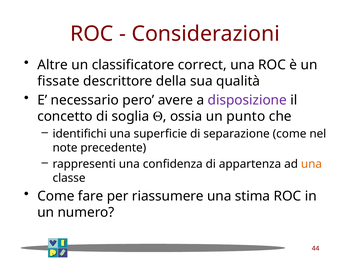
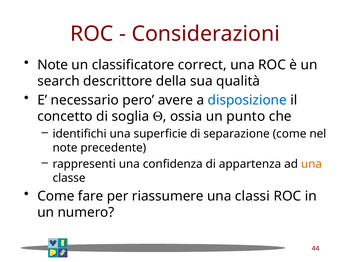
Altre: Altre -> Note (53, 65)
fissate: fissate -> search (59, 81)
disposizione colour: purple -> blue (247, 100)
stima: stima -> classi (252, 196)
